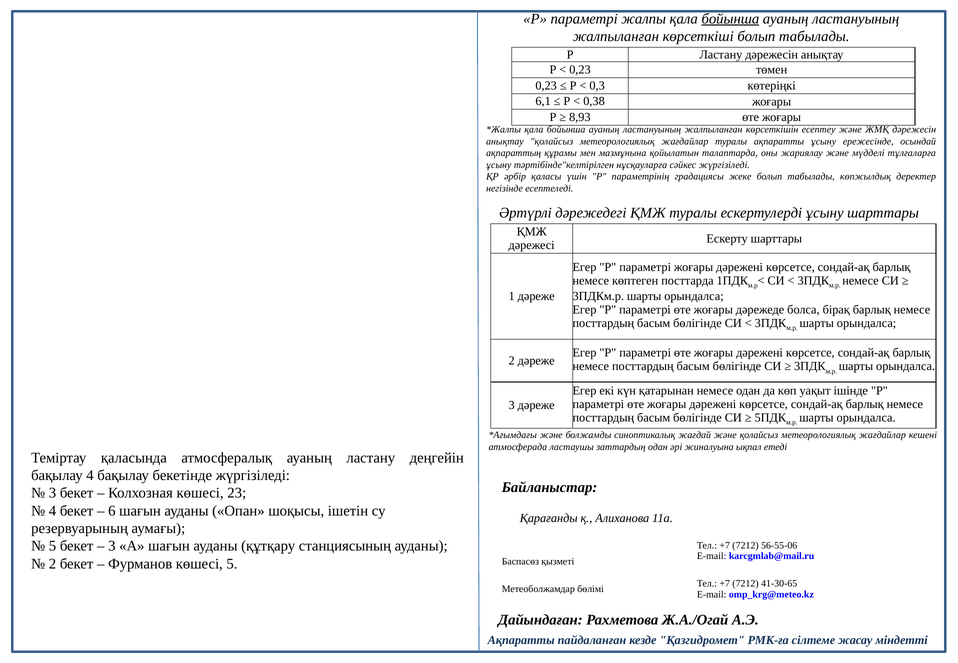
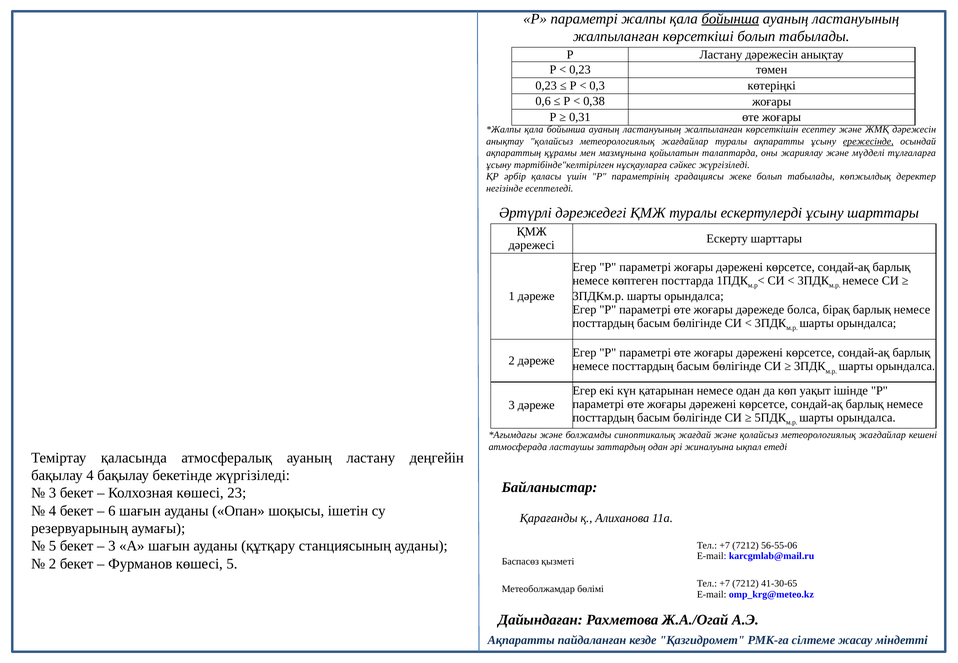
6,1: 6,1 -> 0,6 (543, 101)
8,93: 8,93 -> 0,31 (580, 117)
ережесінде underline: none -> present (868, 141)
